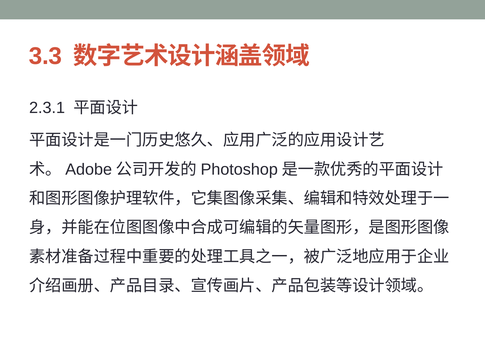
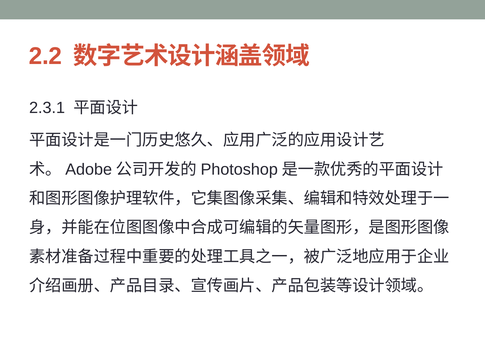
3.3: 3.3 -> 2.2 (45, 56)
